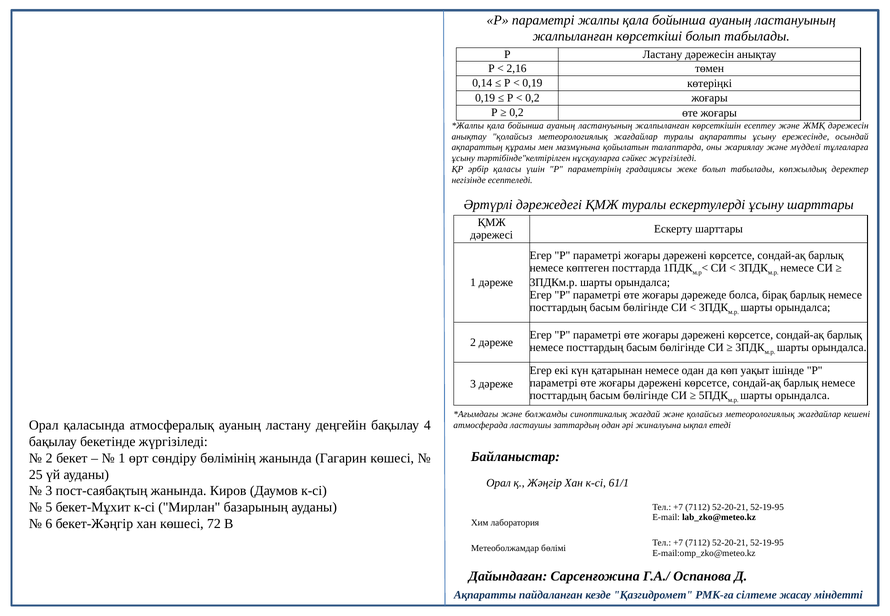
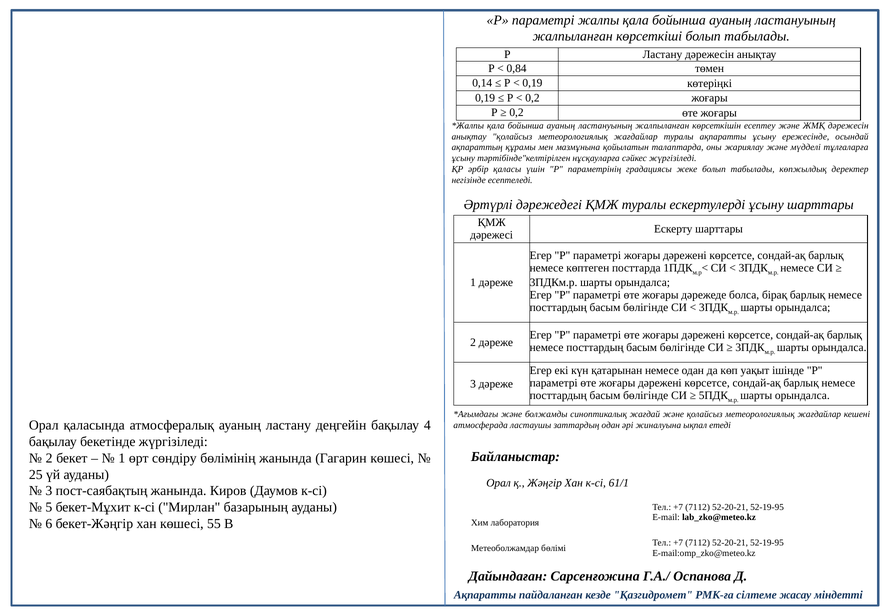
2,16: 2,16 -> 0,84 (517, 69)
72: 72 -> 55 (214, 524)
